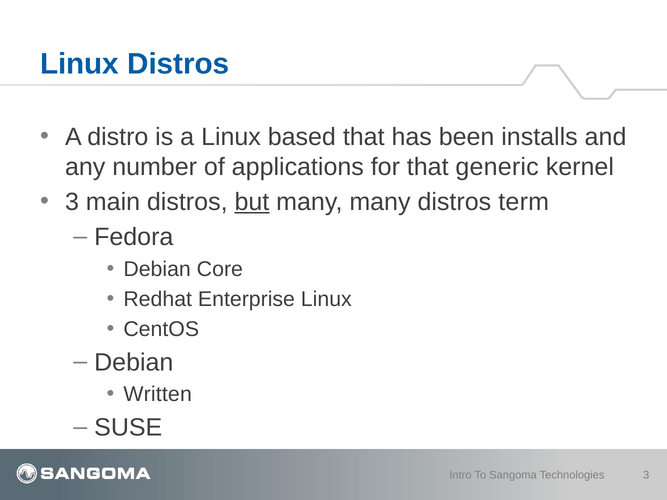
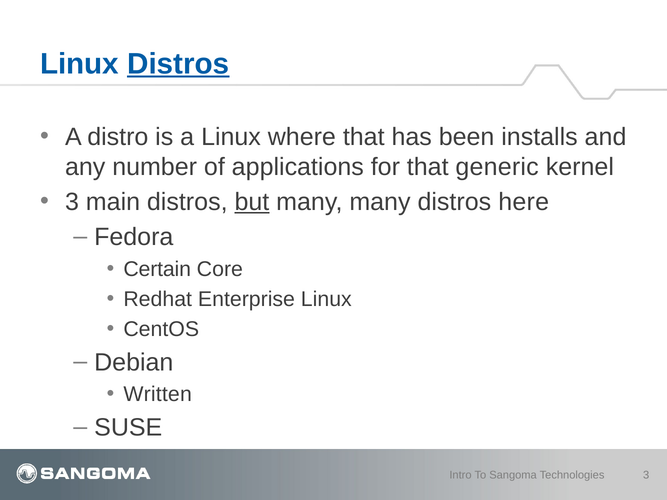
Distros underline: none -> present (178, 64)
based: based -> where (302, 137)
term: term -> here (524, 202)
Debian: Debian -> Certain (157, 269)
